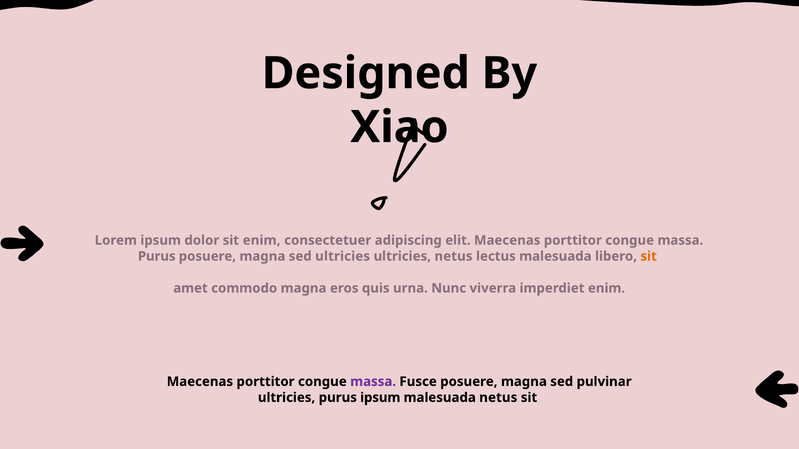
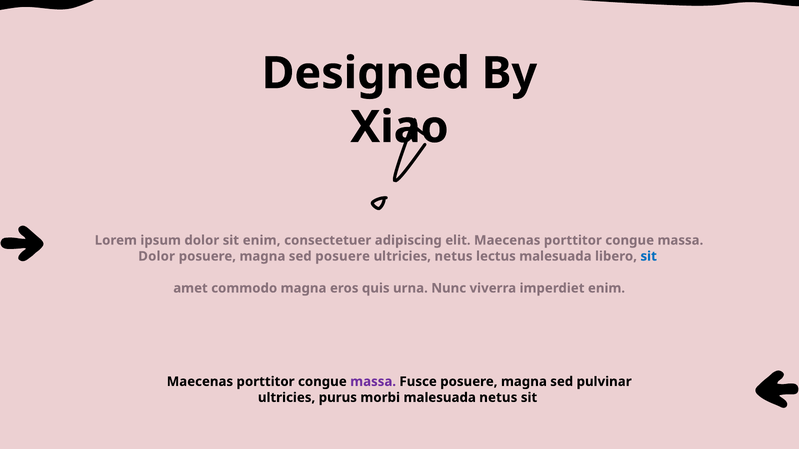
Purus: Purus -> Dolor (157, 256)
sed ultricies: ultricies -> posuere (343, 256)
sit colour: orange -> blue (649, 256)
purus ipsum: ipsum -> morbi (380, 398)
